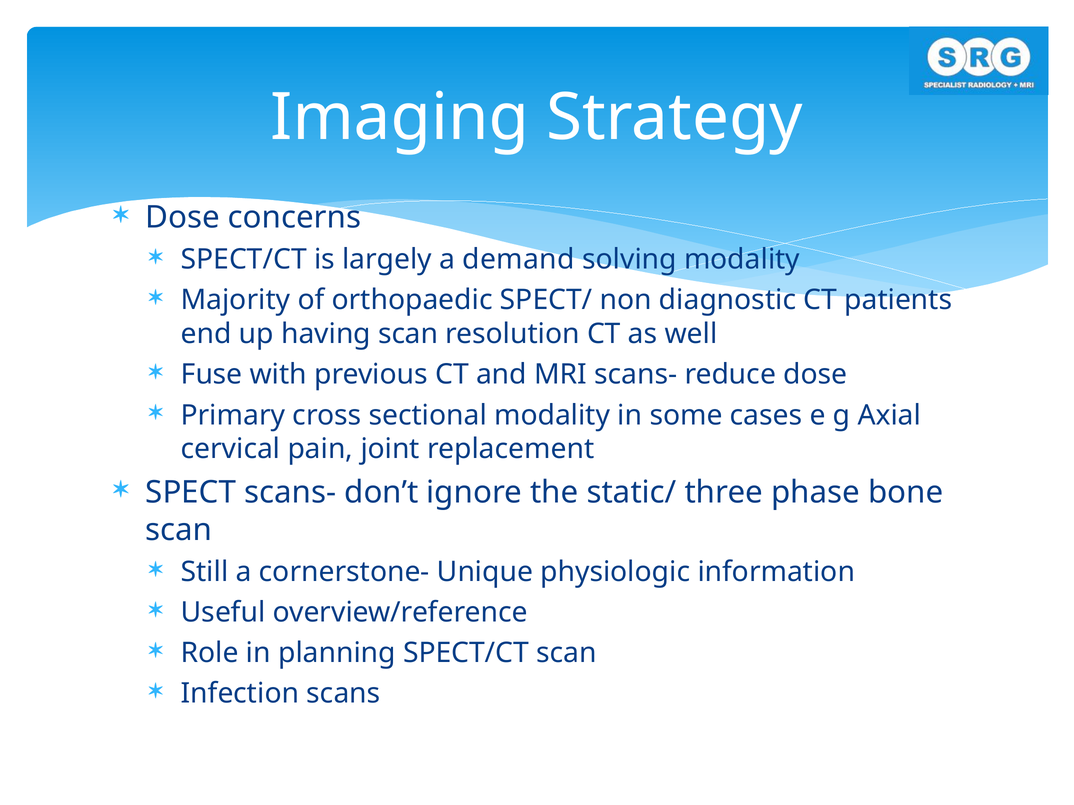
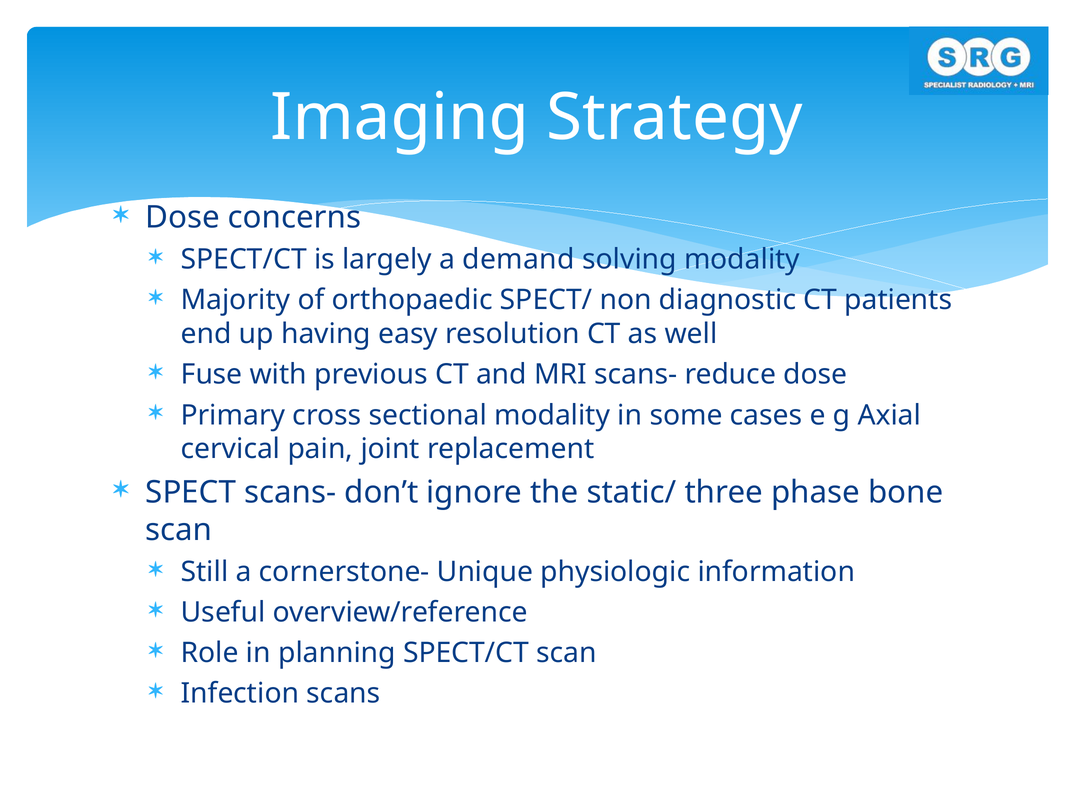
having scan: scan -> easy (408, 334)
